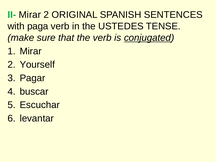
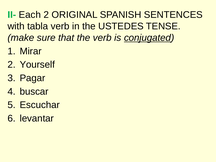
II- Mirar: Mirar -> Each (30, 15)
paga: paga -> tabla (38, 26)
